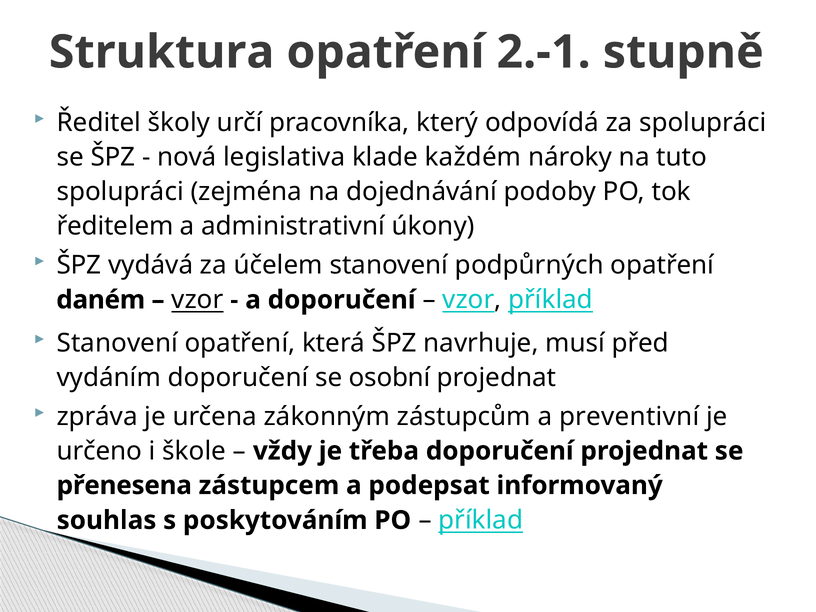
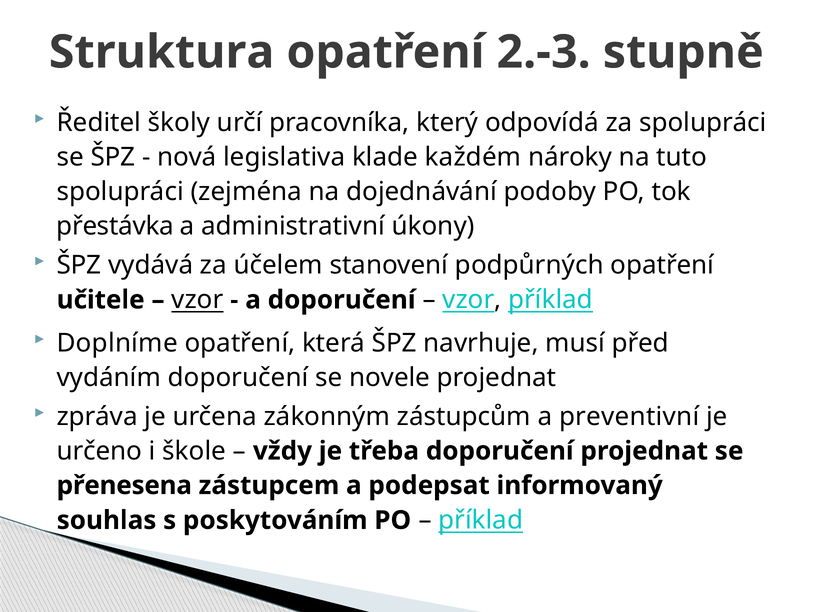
2.-1: 2.-1 -> 2.-3 (544, 52)
ředitelem: ředitelem -> přestávka (115, 226)
daném: daném -> učitele (101, 300)
Stanovení: Stanovení -> Doplníme (117, 343)
osobní: osobní -> novele (390, 377)
